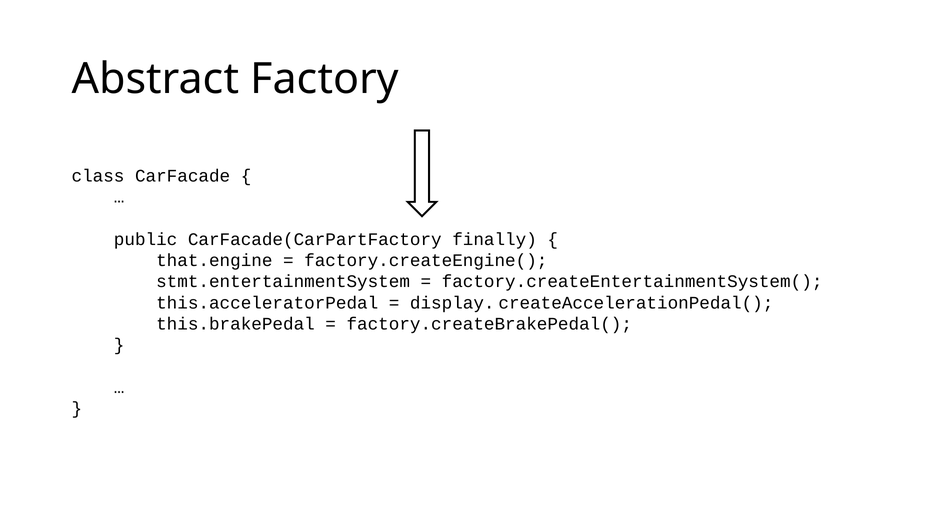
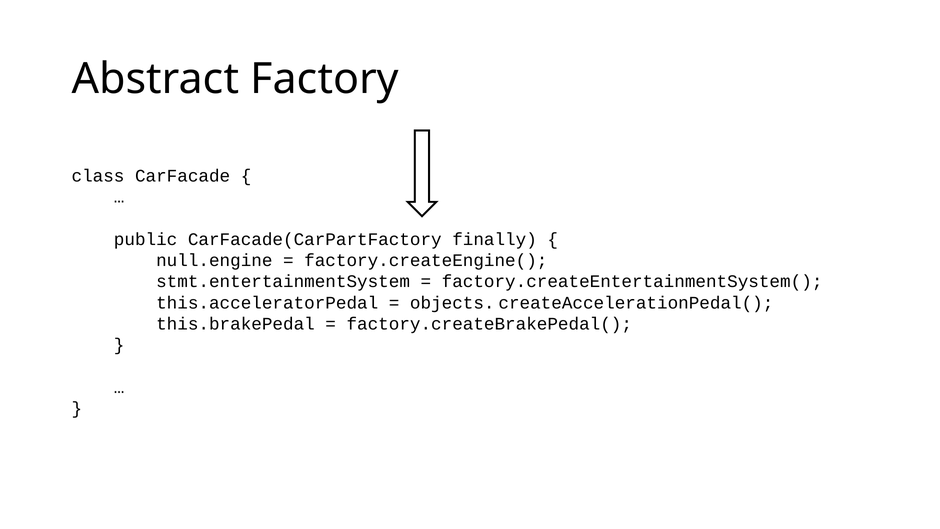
that.engine: that.engine -> null.engine (214, 260)
display: display -> objects (452, 303)
